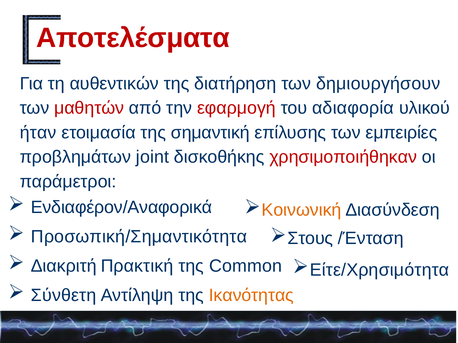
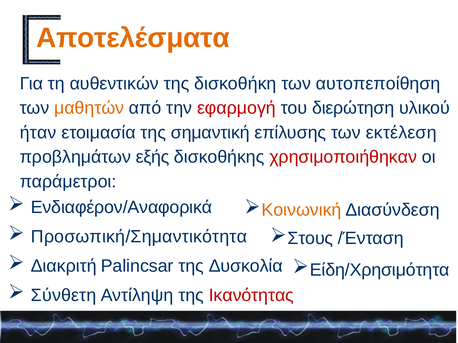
Αποτελέσματα colour: red -> orange (133, 38)
διατήρηση: διατήρηση -> δισκοθήκη (235, 84)
δημιουργήσουν: δημιουργήσουν -> αυτοπεποίθηση (378, 84)
μαθητών colour: red -> orange (89, 108)
αδιαφορία: αδιαφορία -> διερώτηση (353, 108)
εμπειρίες: εμπειρίες -> εκτέλεση (401, 133)
joint: joint -> εξής (153, 157)
Πρακτική: Πρακτική -> Palincsar (137, 266)
Common: Common -> Δυσκολία (246, 266)
Είτε/Χρησιμότητα: Είτε/Χρησιμότητα -> Είδη/Χρησιμότητα (380, 270)
Ικανότητας colour: orange -> red (251, 296)
